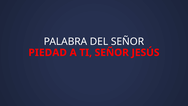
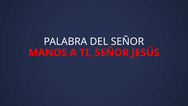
PIEDAD: PIEDAD -> MANOS (48, 52)
